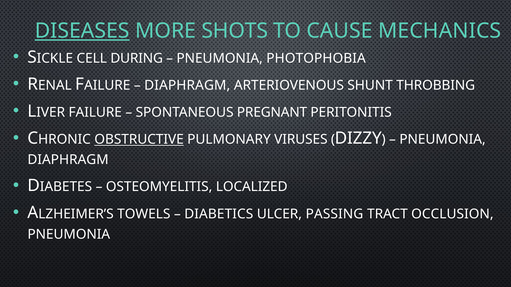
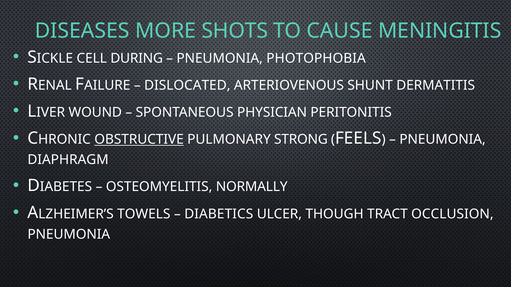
DISEASES underline: present -> none (82, 31)
MECHANICS: MECHANICS -> MENINGITIS (440, 31)
DIAPHRAGM: DIAPHRAGM -> DISLOCATED (187, 86)
THROBBING: THROBBING -> DERMATITIS (436, 86)
FAILURE: FAILURE -> WOUND (95, 113)
PREGNANT: PREGNANT -> PHYSICIAN (272, 113)
VIRUSES: VIRUSES -> STRONG (301, 140)
DIZZY: DIZZY -> FEELS (358, 138)
LOCALIZED: LOCALIZED -> NORMALLY (252, 187)
PASSING: PASSING -> THOUGH (335, 214)
